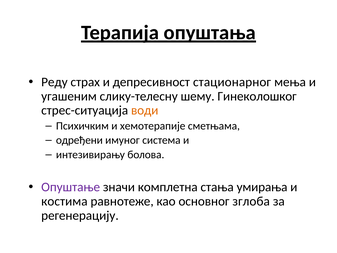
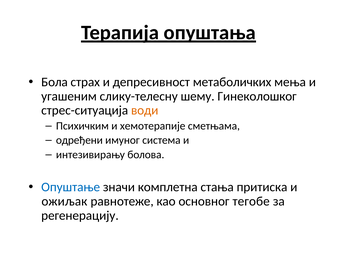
Реду: Реду -> Бола (54, 82)
стационарног: стационарног -> метаболичких (232, 82)
Опуштање colour: purple -> blue (71, 187)
умирања: умирања -> притиска (262, 187)
костима: костима -> ожиљак (64, 201)
зглоба: зглоба -> тегобе (251, 201)
